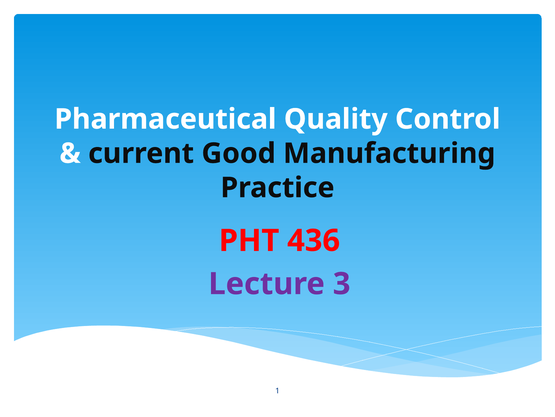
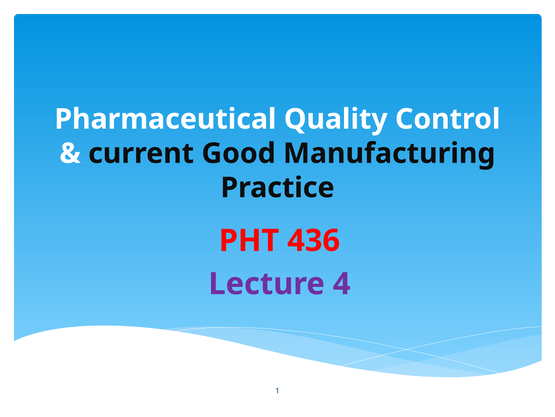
3: 3 -> 4 (342, 283)
